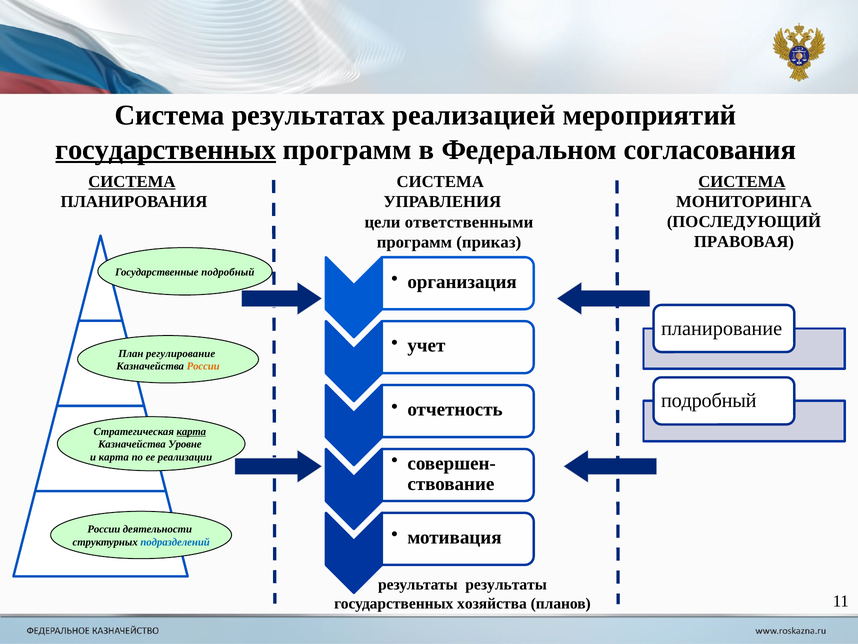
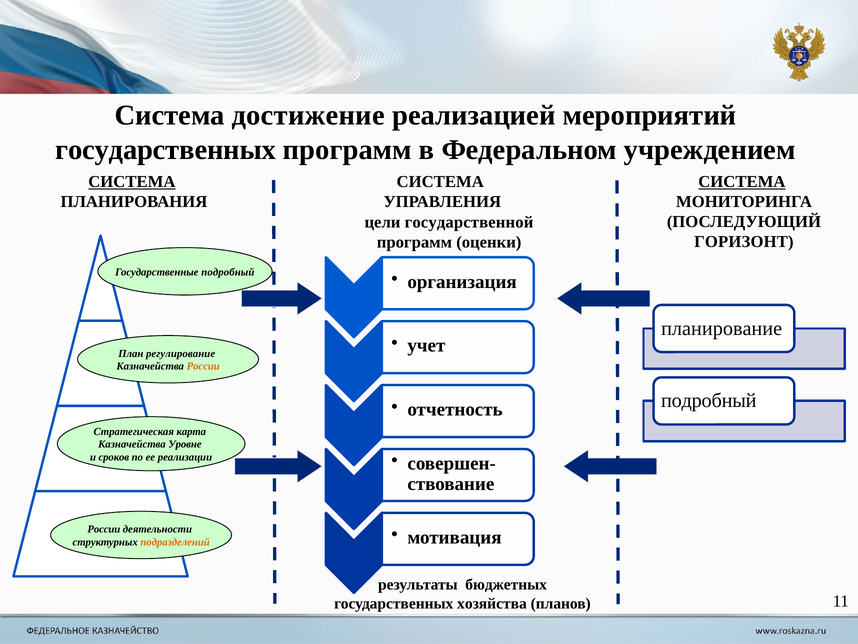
результатах: результатах -> достижение (308, 115)
государственных underline: present -> none (166, 150)
согласования: согласования -> учреждением (710, 150)
ответственными: ответственными -> государственной (469, 222)
ПРАВОВАЯ: ПРАВОВАЯ -> ГОРИЗОНТ (744, 242)
приказ: приказ -> оценки (489, 242)
карта underline: present -> none (191, 431)
и карта: карта -> сроков (114, 457)
подразделений colour: blue -> orange (175, 542)
результаты результаты: результаты -> бюджетных (506, 584)
